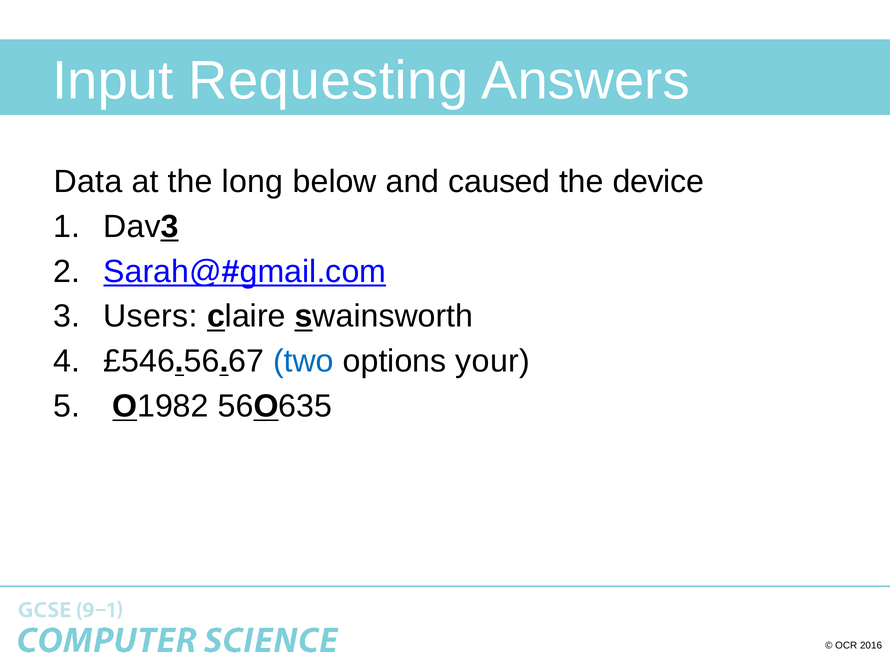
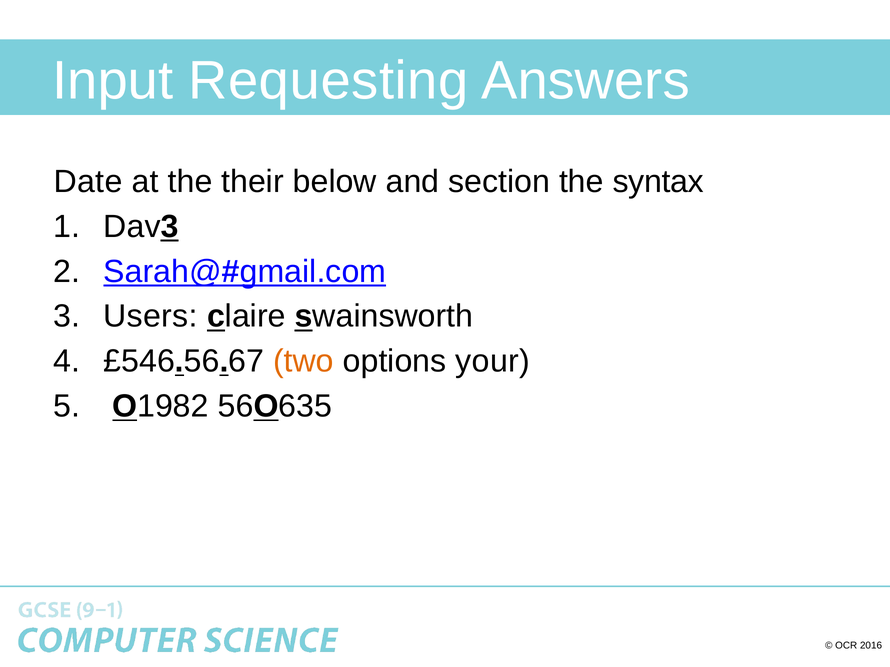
Data: Data -> Date (88, 182)
long: long -> their (253, 182)
caused: caused -> section (499, 182)
device: device -> syntax (658, 182)
two colour: blue -> orange (303, 362)
